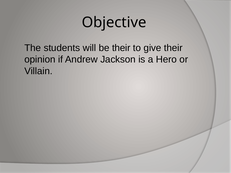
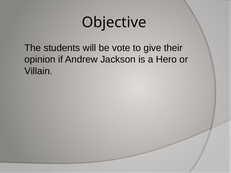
be their: their -> vote (121, 48)
